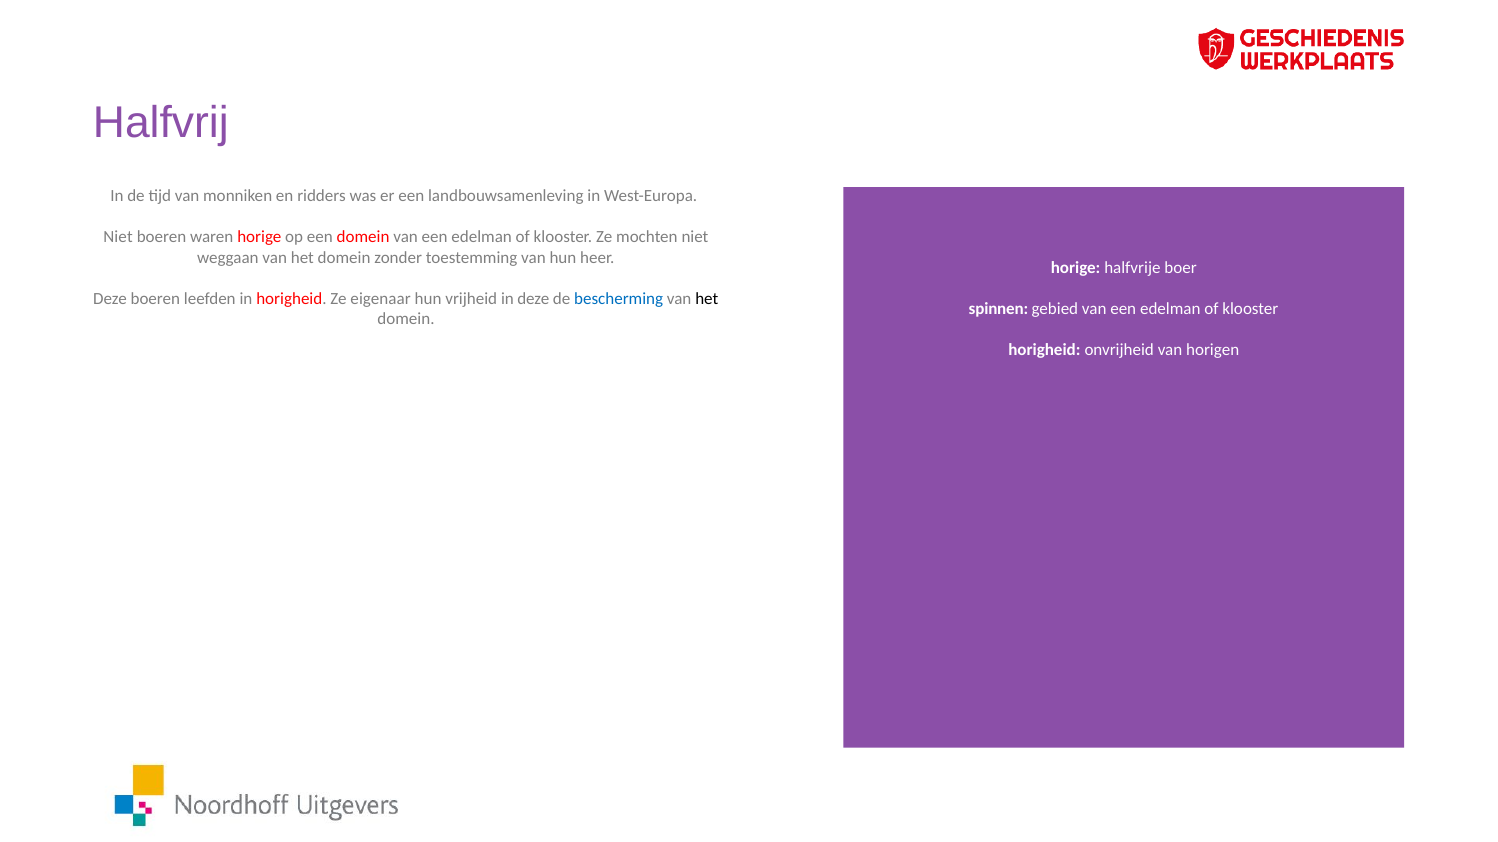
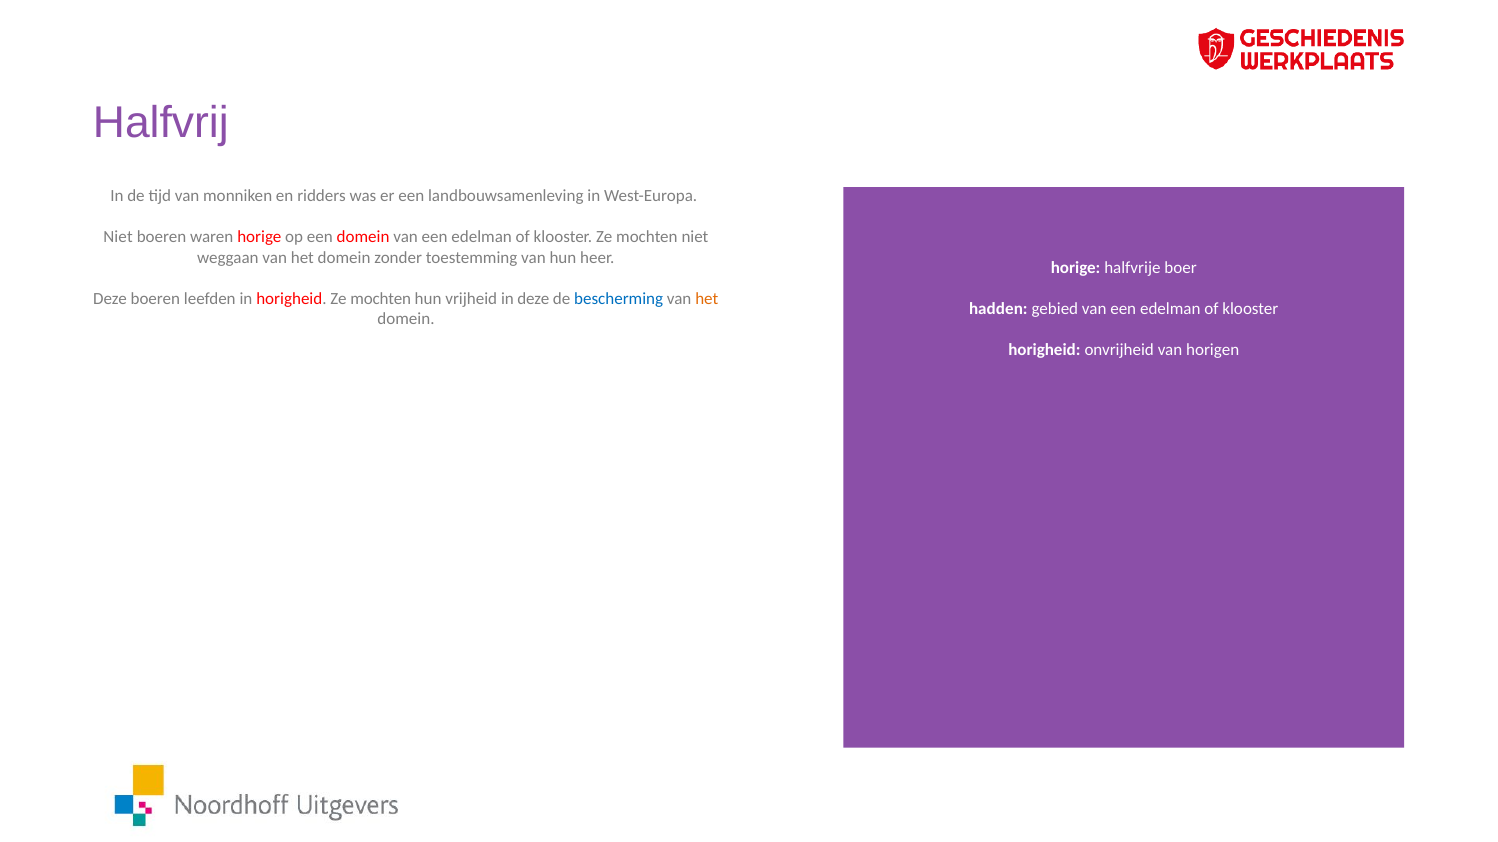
horigheid Ze eigenaar: eigenaar -> mochten (381, 299)
het colour: black -> orange (707, 299)
spinnen: spinnen -> hadden (998, 309)
